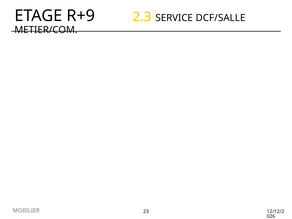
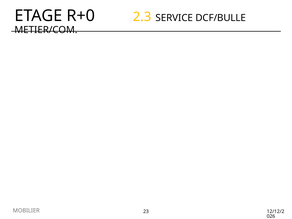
R+9: R+9 -> R+0 (81, 16)
DCF/SALLE: DCF/SALLE -> DCF/BULLE (221, 18)
